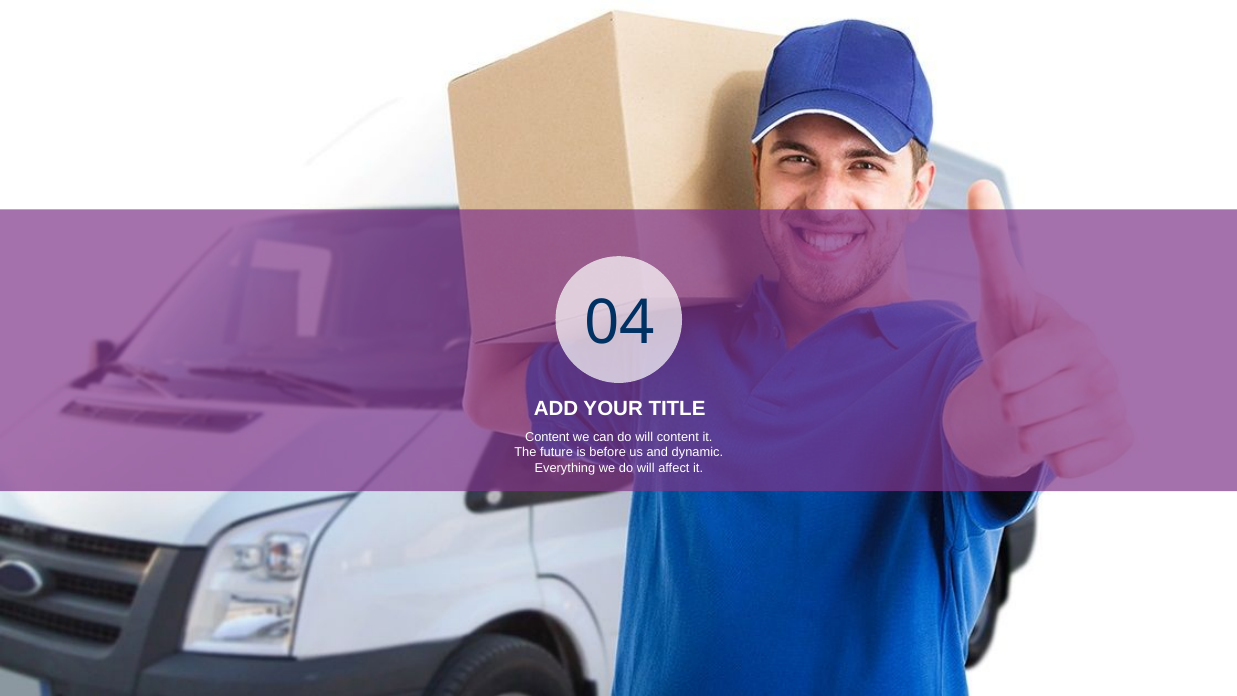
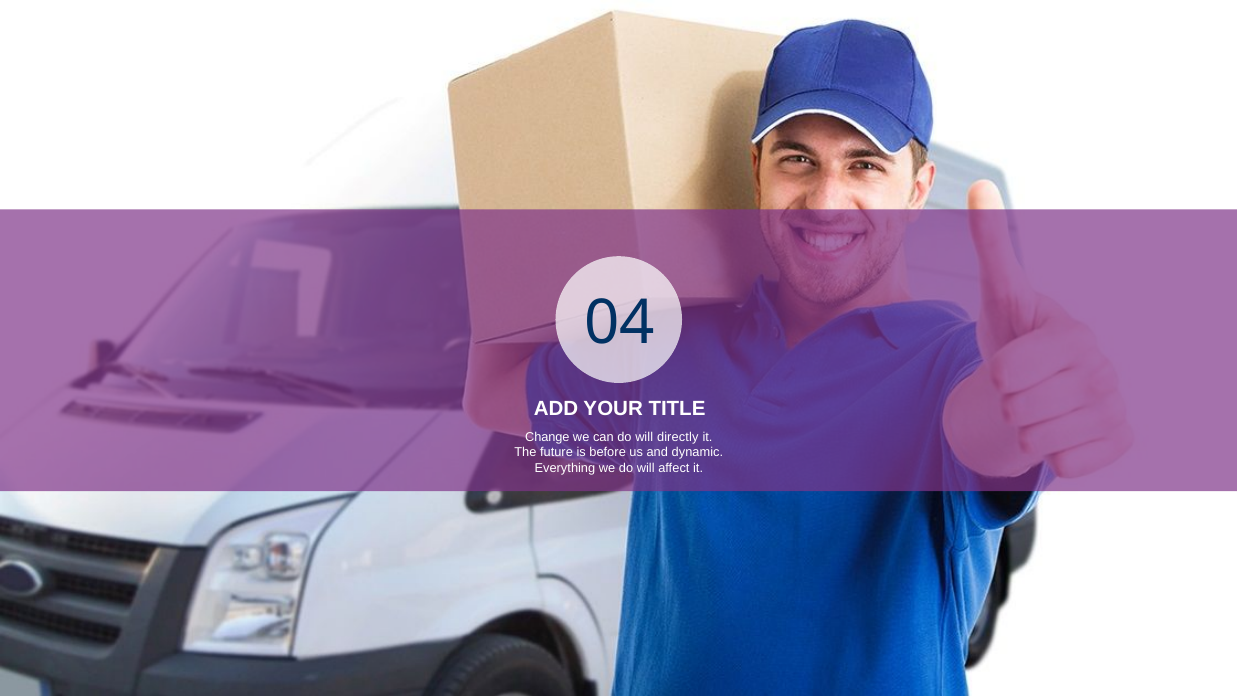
Content: Content -> Change (547, 437)
will content: content -> directly (678, 437)
